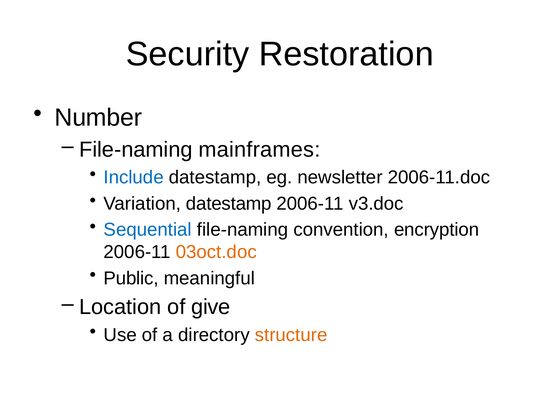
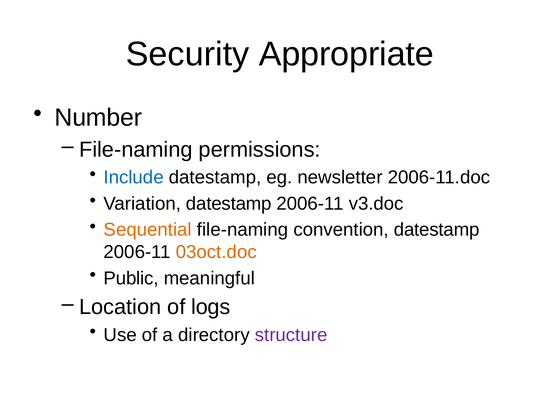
Restoration: Restoration -> Appropriate (346, 54)
mainframes: mainframes -> permissions (260, 150)
Sequential colour: blue -> orange (148, 230)
convention encryption: encryption -> datestamp (437, 230)
give: give -> logs (211, 307)
structure colour: orange -> purple (291, 335)
